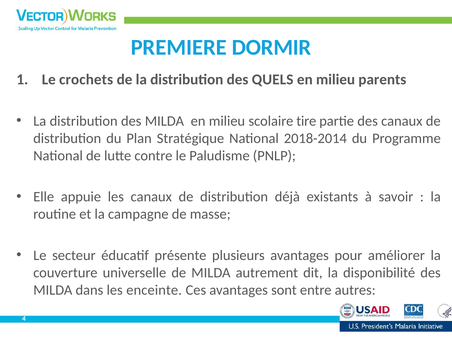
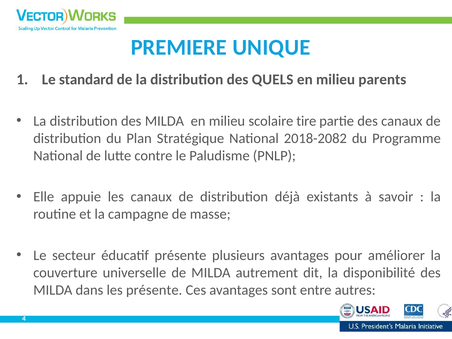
DORMIR: DORMIR -> UNIQUE (271, 47)
crochets: crochets -> standard (86, 80)
2018-2014: 2018-2014 -> 2018-2082 (315, 138)
les enceinte: enceinte -> présente (154, 290)
